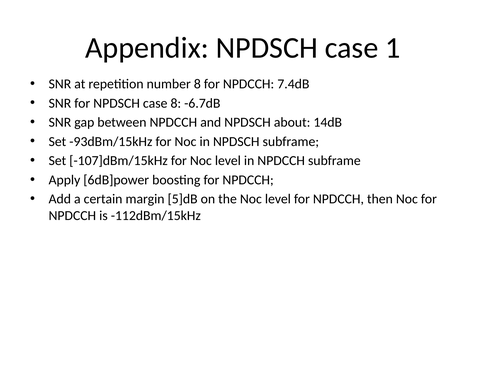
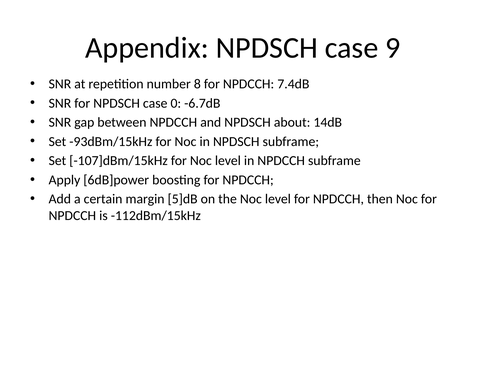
1: 1 -> 9 (393, 48)
case 8: 8 -> 0 (176, 103)
